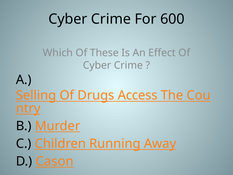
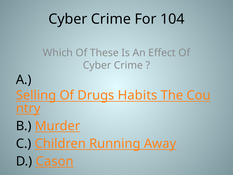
600: 600 -> 104 (172, 19)
Access: Access -> Habits (138, 95)
